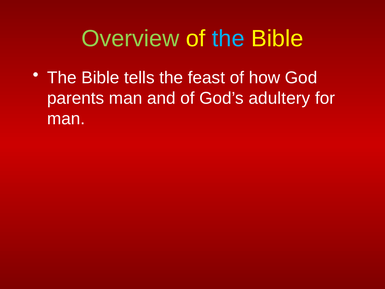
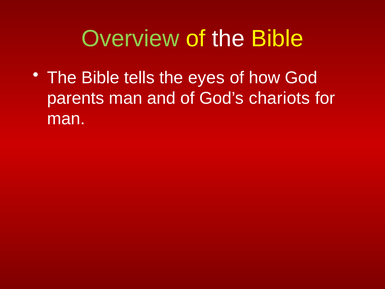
the colour: light blue -> white (228, 39)
feast: feast -> eyes (206, 78)
adultery: adultery -> chariots (279, 98)
